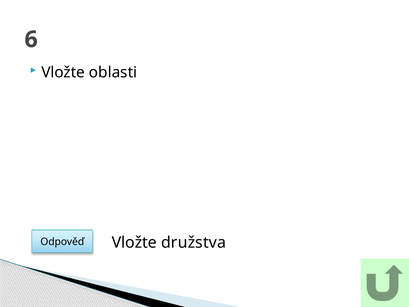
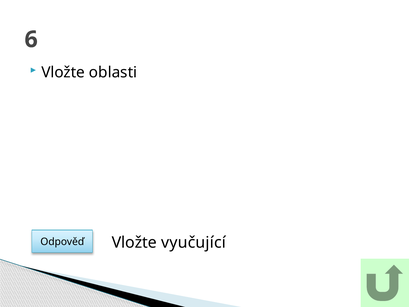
družstva: družstva -> vyučující (194, 243)
